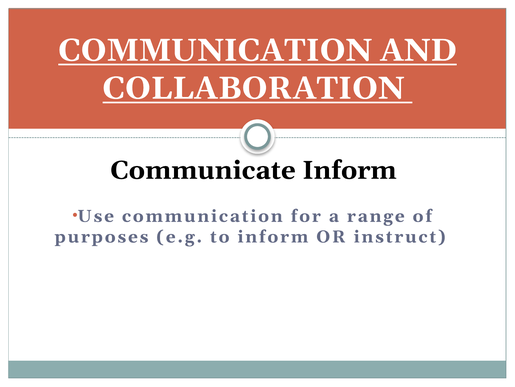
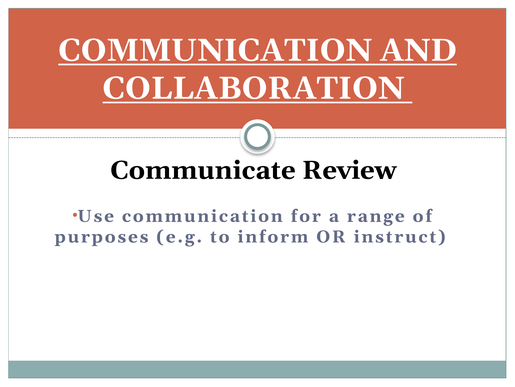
Communicate Inform: Inform -> Review (349, 170)
